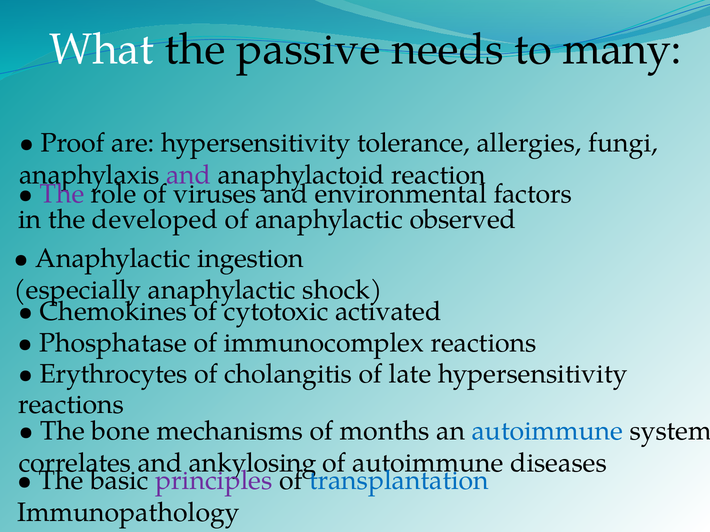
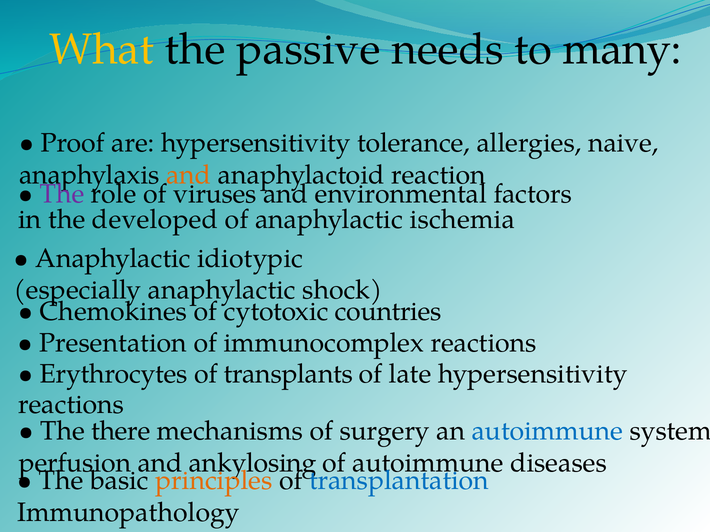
What colour: white -> yellow (101, 49)
fungi: fungi -> naive (623, 143)
and colour: purple -> orange (189, 175)
observed: observed -> ischemia (462, 220)
ingestion: ingestion -> idiotypic (250, 258)
activated: activated -> countries (388, 312)
Phosphatase: Phosphatase -> Presentation (113, 343)
cholangitis: cholangitis -> transplants (288, 374)
bone: bone -> there (121, 431)
months: months -> surgery (385, 431)
correlates: correlates -> perfusion (75, 463)
principles colour: purple -> orange (214, 481)
